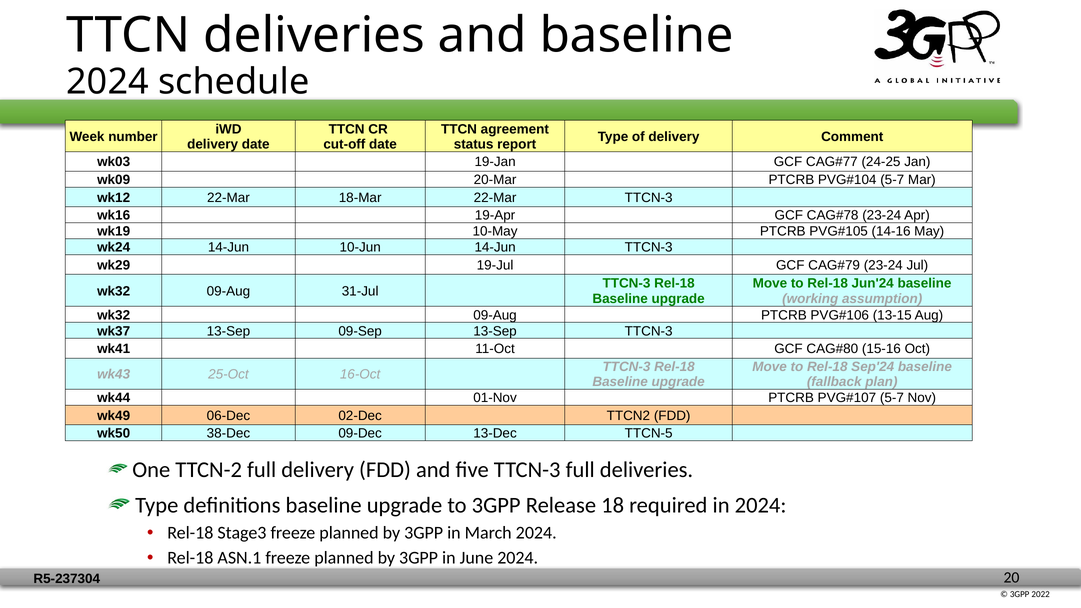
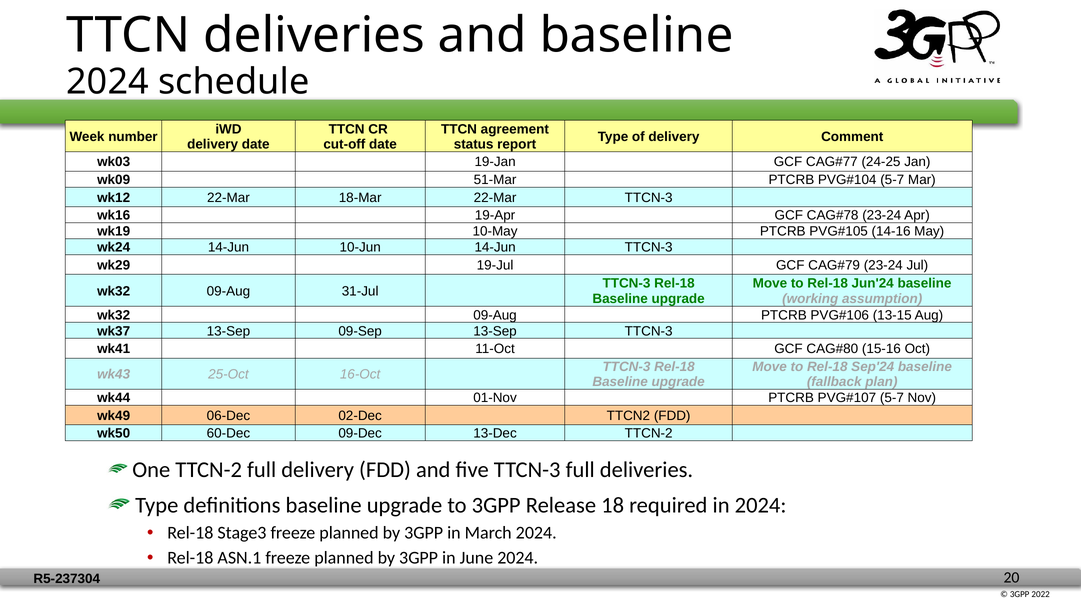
20-Mar: 20-Mar -> 51-Mar (495, 180)
38-Dec: 38-Dec -> 60-Dec (228, 434)
13-Dec TTCN-5: TTCN-5 -> TTCN-2 (649, 434)
